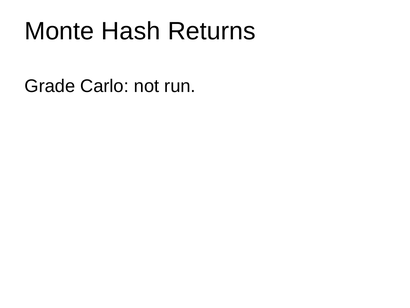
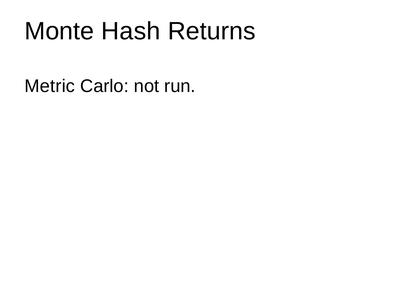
Grade: Grade -> Metric (50, 86)
